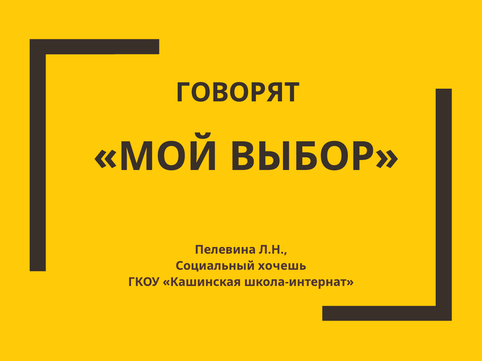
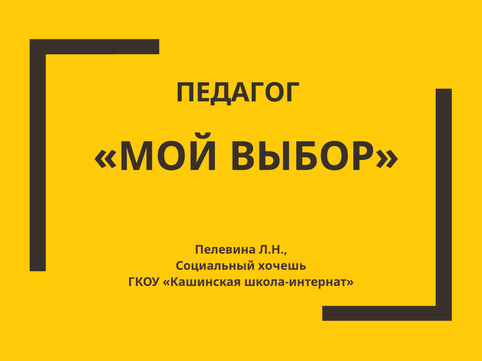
ГОВОРЯТ: ГОВОРЯТ -> ПЕДАГОГ (238, 93)
